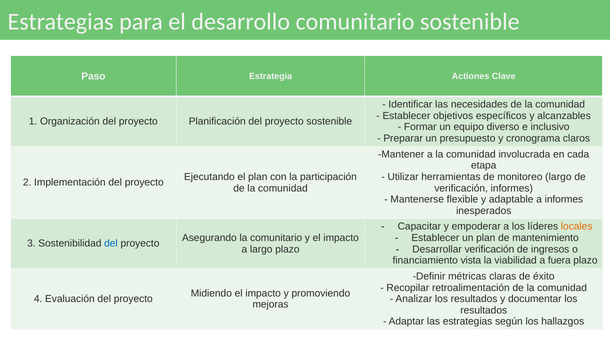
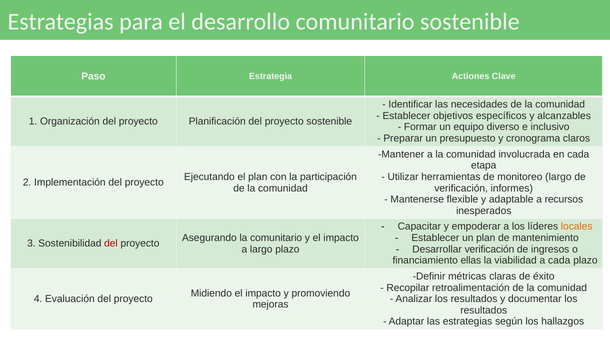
a informes: informes -> recursos (564, 200)
del colour: blue -> red (111, 244)
vista: vista -> ellas (471, 261)
a fuera: fuera -> cada (559, 261)
